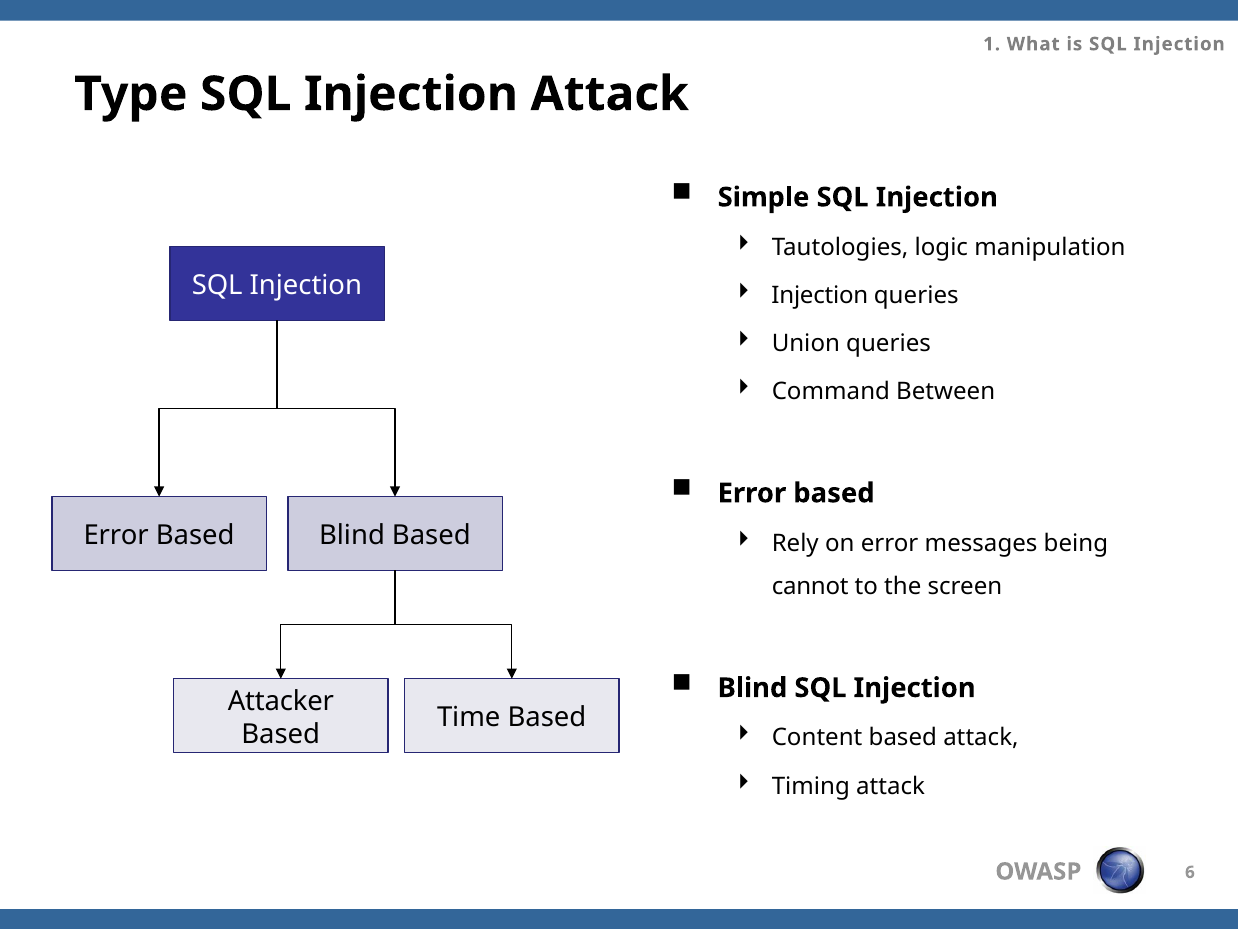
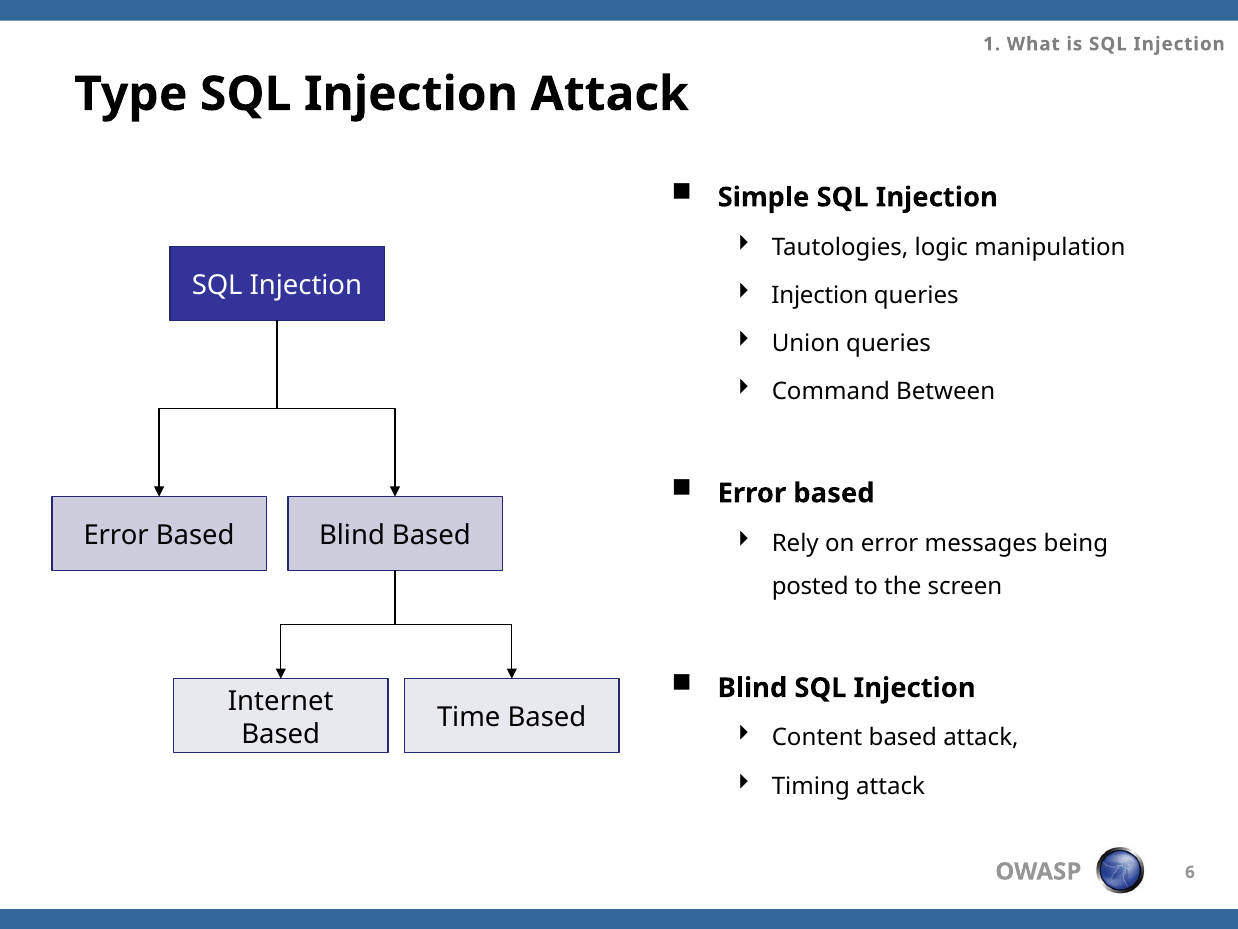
cannot: cannot -> posted (810, 586)
Attacker: Attacker -> Internet (281, 701)
